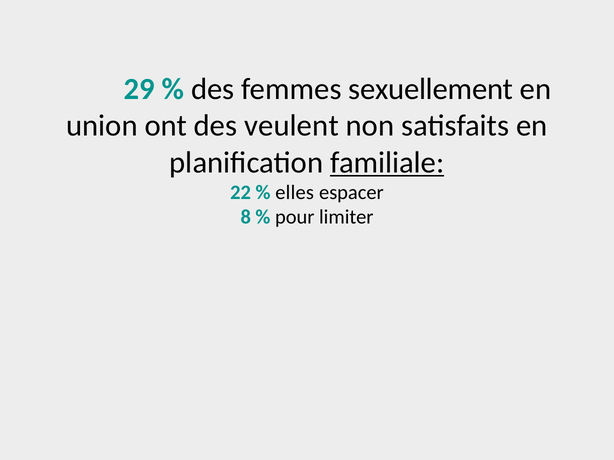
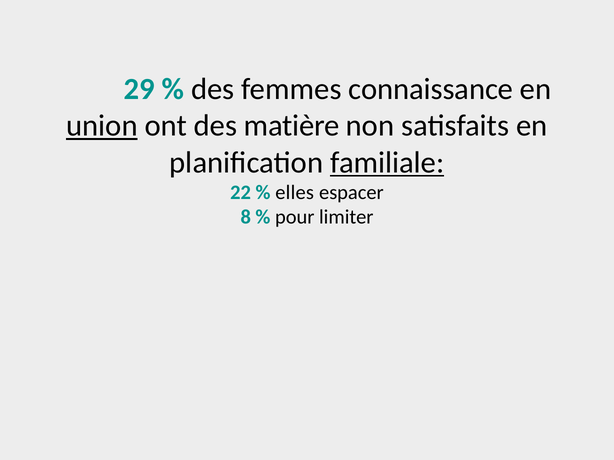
sexuellement: sexuellement -> connaissance (431, 89)
union underline: none -> present (102, 126)
veulent: veulent -> matière (292, 126)
